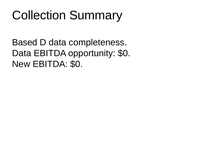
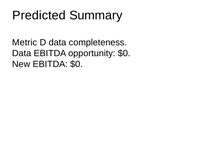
Collection: Collection -> Predicted (39, 15)
Based: Based -> Metric (25, 43)
